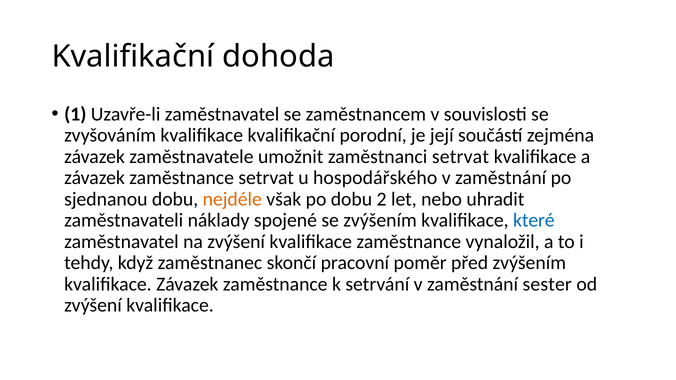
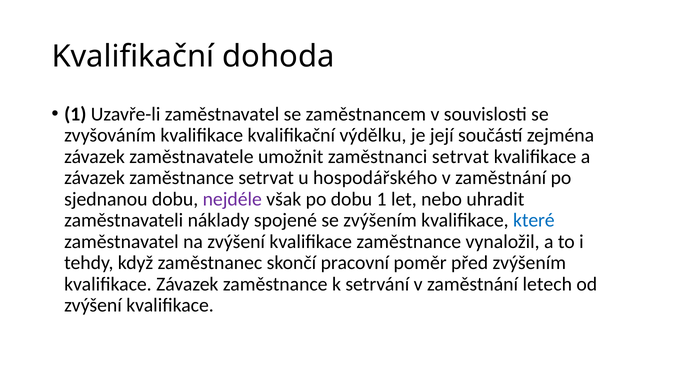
porodní: porodní -> výdělku (373, 136)
nejdéle colour: orange -> purple (232, 199)
dobu 2: 2 -> 1 (382, 199)
sester: sester -> letech (547, 284)
